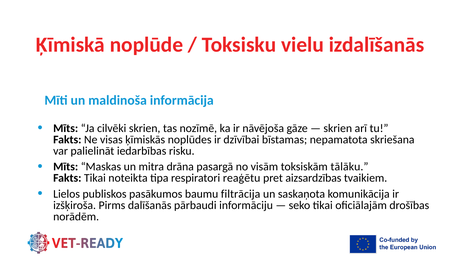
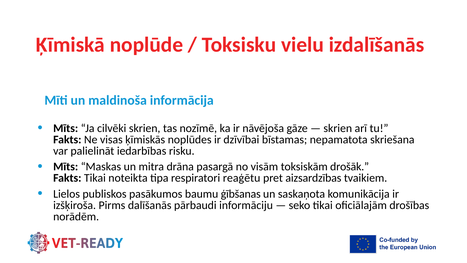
tālāku: tālāku -> drošāk (350, 167)
filtrācija: filtrācija -> ģībšanas (241, 194)
